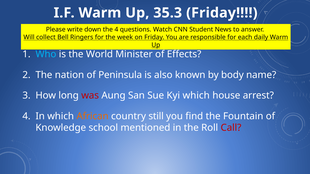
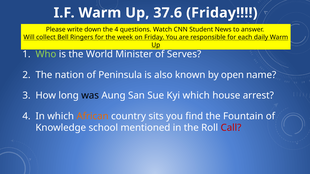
35.3: 35.3 -> 37.6 (168, 13)
Who colour: light blue -> light green (46, 54)
Effects: Effects -> Serves (184, 54)
body: body -> open (232, 75)
was colour: red -> black (90, 96)
still: still -> sits (156, 116)
